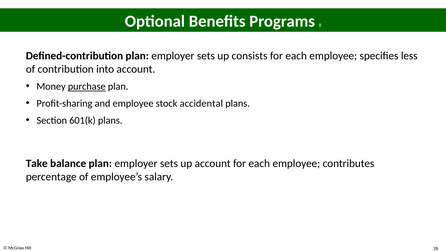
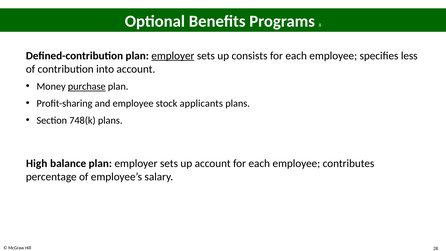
employer underline: none -> present (173, 56)
accidental: accidental -> applicants (201, 103)
601(k: 601(k -> 748(k (82, 120)
Take: Take -> High (37, 163)
